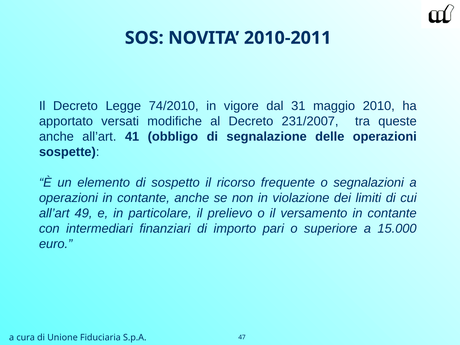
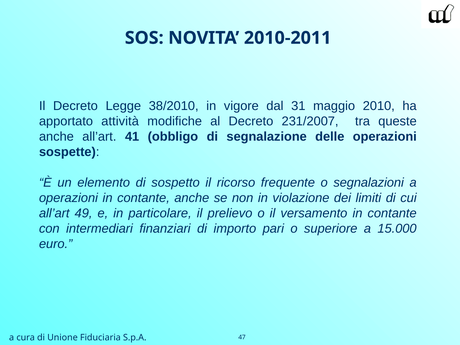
74/2010: 74/2010 -> 38/2010 (174, 106)
versati: versati -> attività (120, 121)
